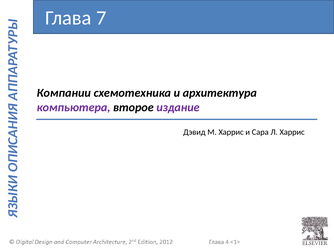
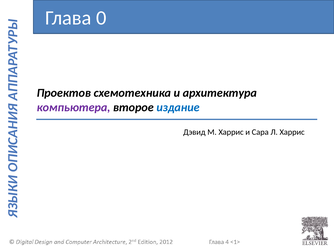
7: 7 -> 0 (101, 18)
Компании: Компании -> Проектов (64, 93)
издание colour: purple -> blue (178, 108)
